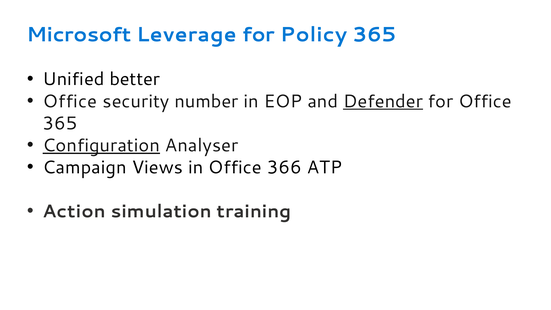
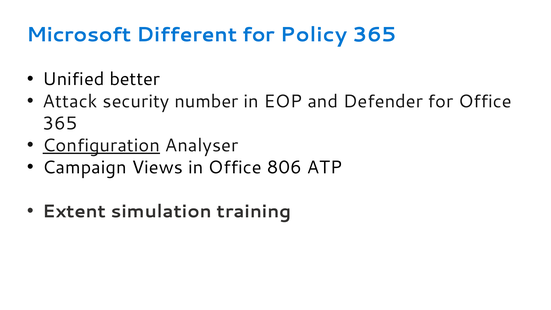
Leverage: Leverage -> Different (187, 35)
Office: Office -> Attack (70, 101)
Defender underline: present -> none (383, 101)
366: 366 -> 806 (284, 167)
Action: Action -> Extent (74, 211)
